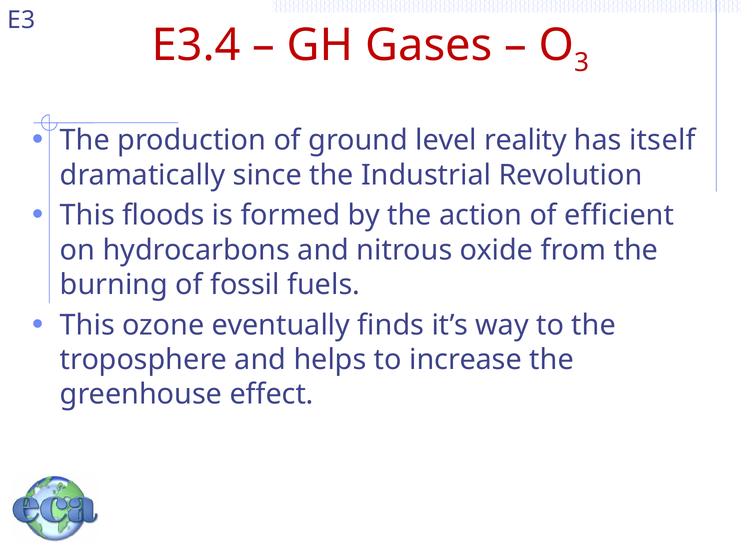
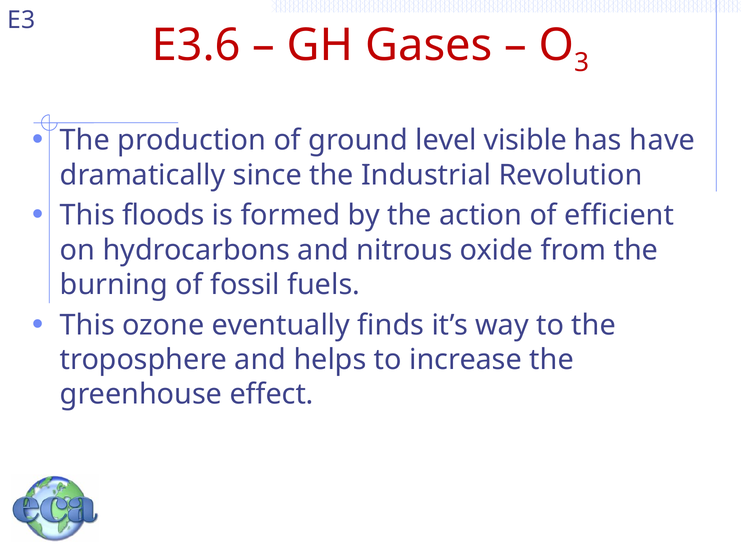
E3.4: E3.4 -> E3.6 (196, 45)
reality: reality -> visible (525, 140)
itself: itself -> have (662, 140)
